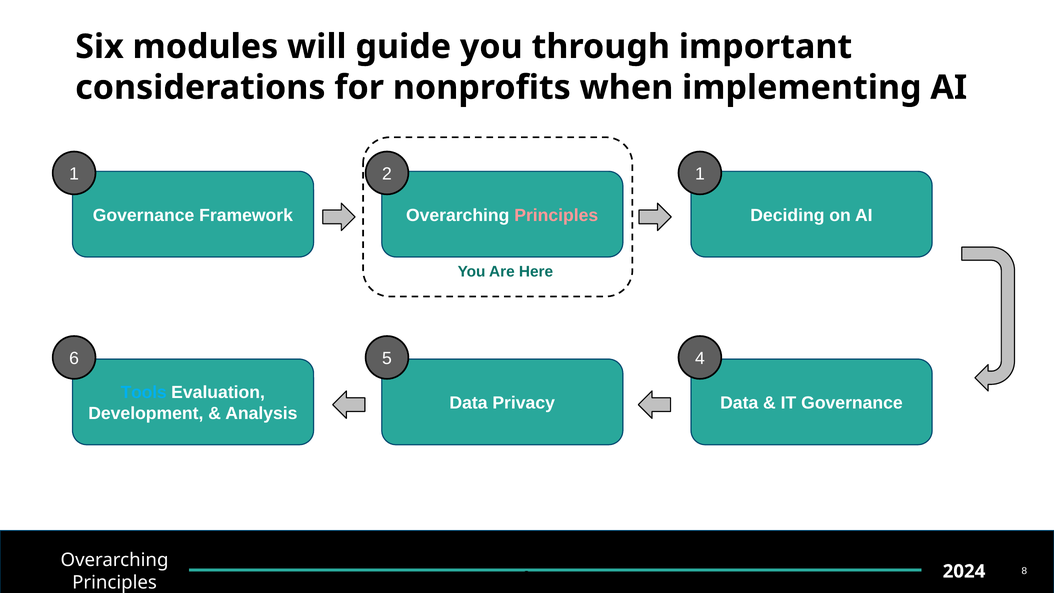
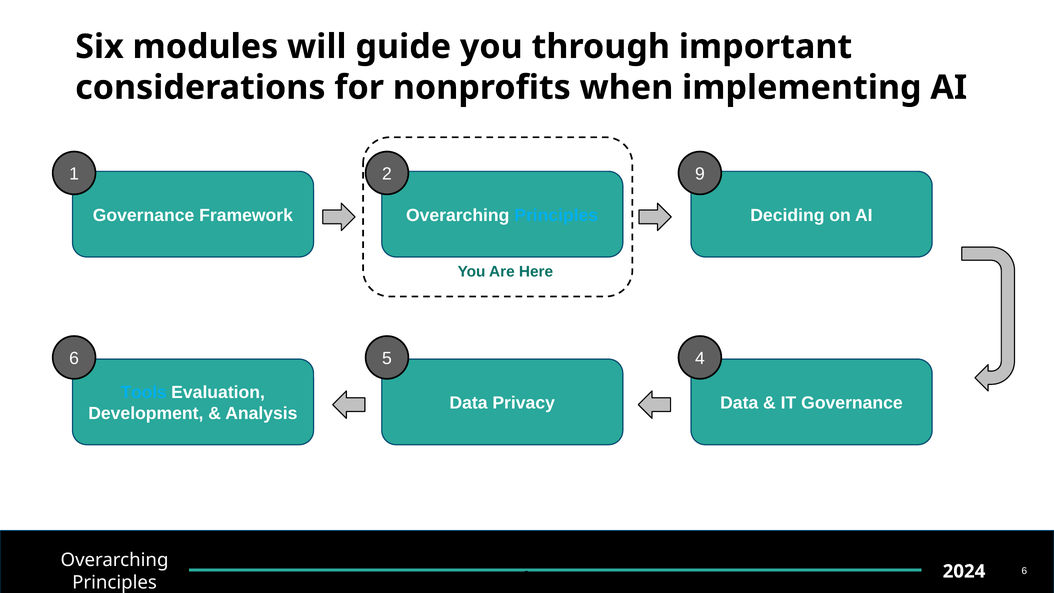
2 1: 1 -> 9 (700, 174)
Principles colour: pink -> light blue (556, 215)
8: 8 -> 6 (1024, 571)
